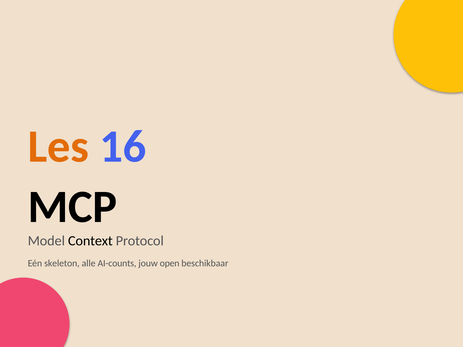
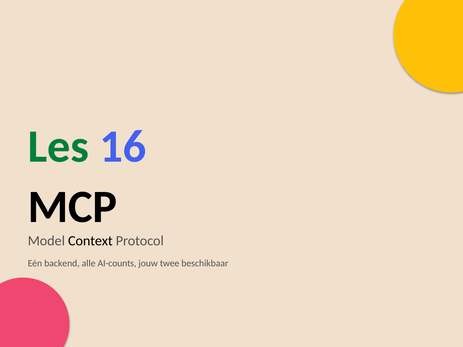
Les colour: orange -> green (58, 147)
skeleton: skeleton -> backend (62, 263)
open: open -> twee (170, 263)
